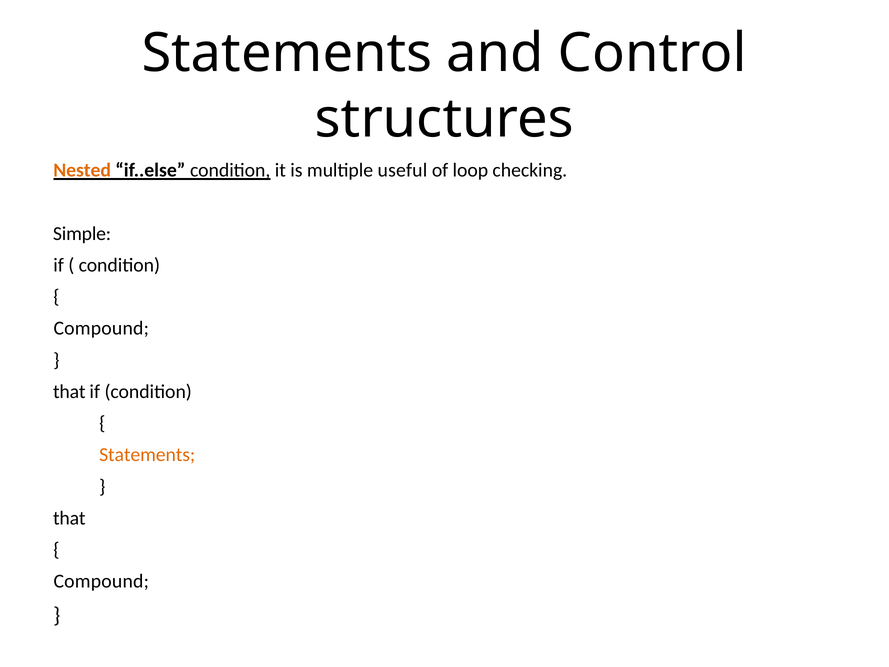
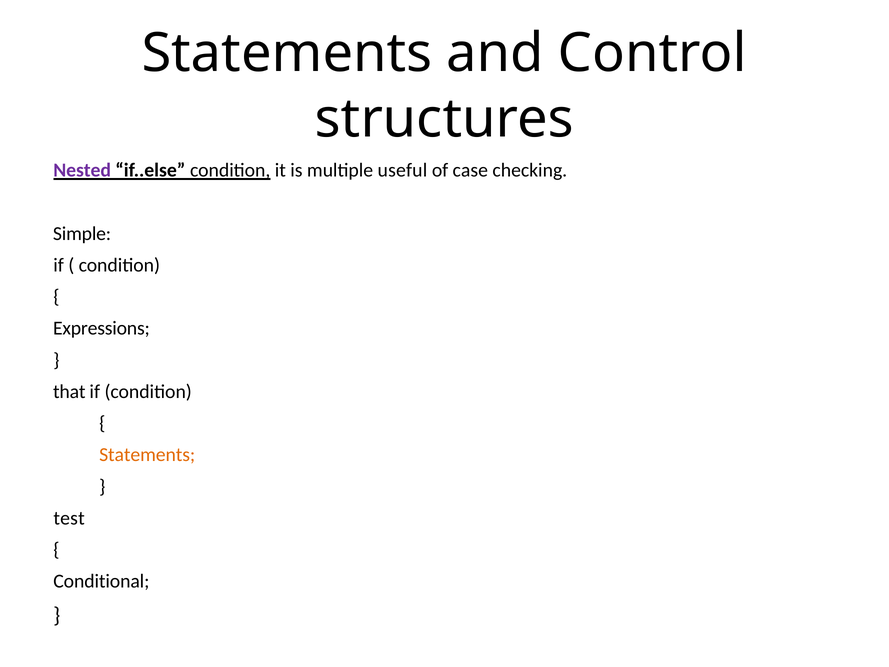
Nested colour: orange -> purple (82, 170)
loop: loop -> case (470, 170)
Compound: Compound -> Expressions (101, 328)
that: that -> test (69, 518)
Compound: Compound -> Conditional (101, 581)
